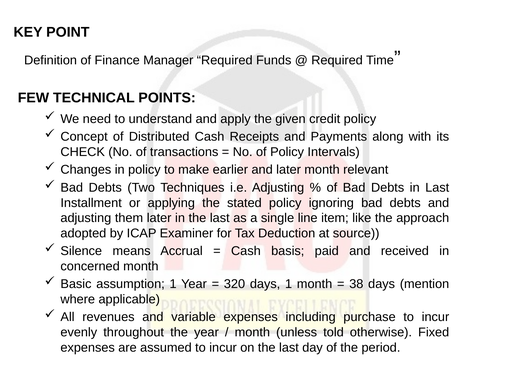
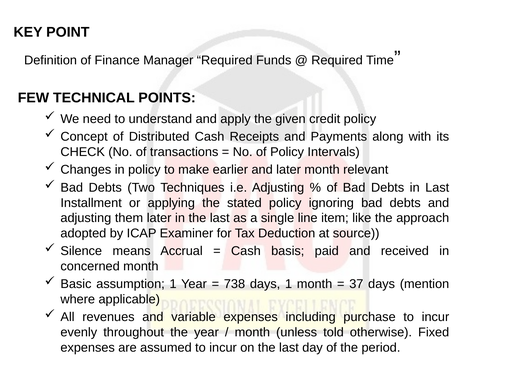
320: 320 -> 738 (235, 284)
38: 38 -> 37 (356, 284)
